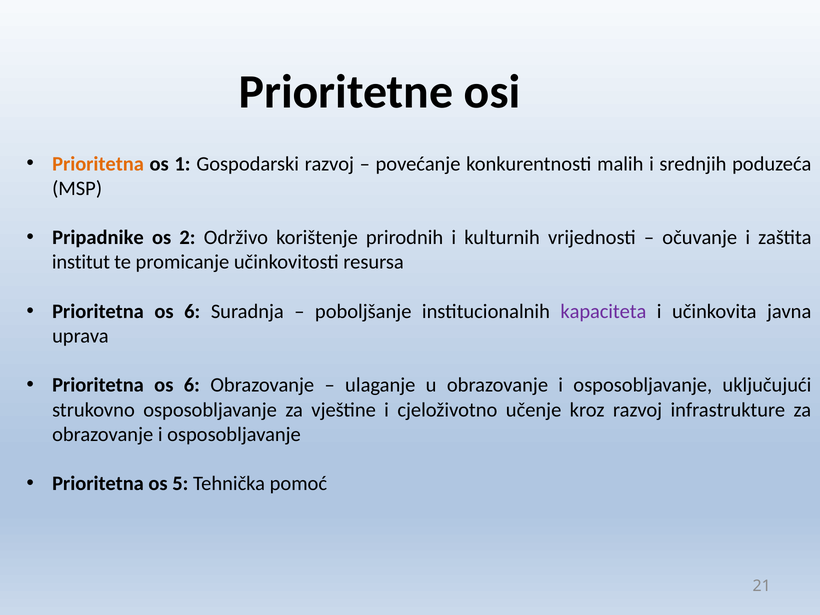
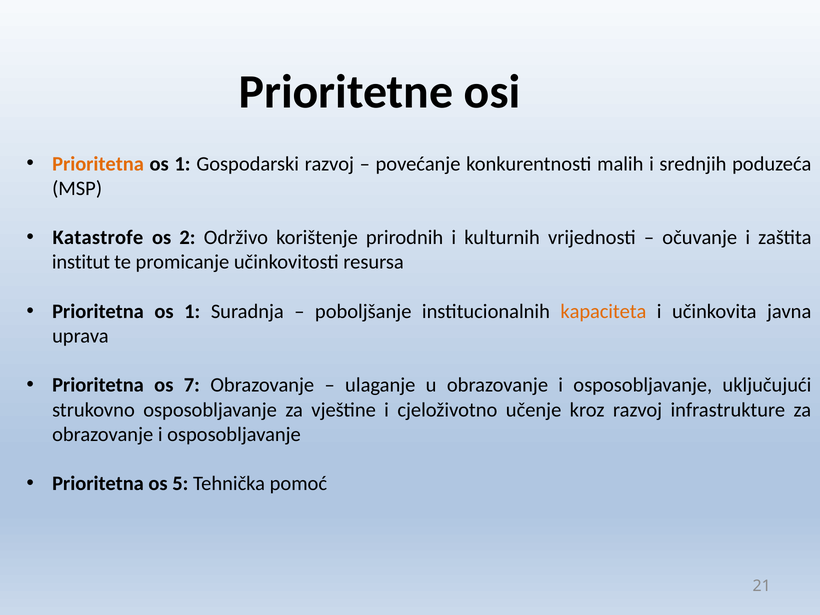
Pripadnike: Pripadnike -> Katastrofe (98, 238)
6: 6 -> 1 (192, 311)
kapaciteta colour: purple -> orange (603, 311)
6: 6 -> 7 (192, 385)
